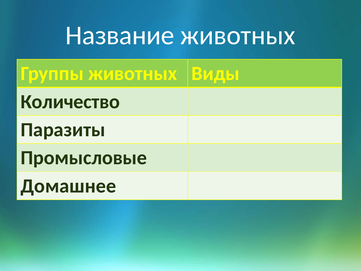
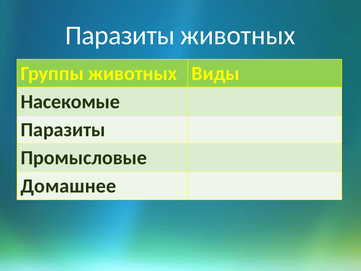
Название: Название -> Паразиты (120, 35)
Количество: Количество -> Насекомые (70, 102)
